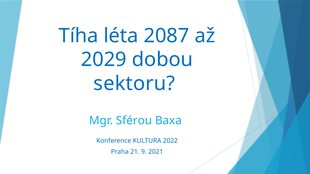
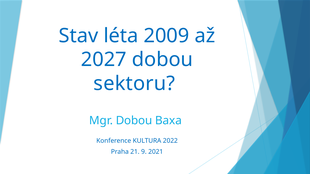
Tíha: Tíha -> Stav (79, 36)
2087: 2087 -> 2009 (167, 36)
2029: 2029 -> 2027 (104, 60)
Mgr Sférou: Sférou -> Dobou (134, 121)
